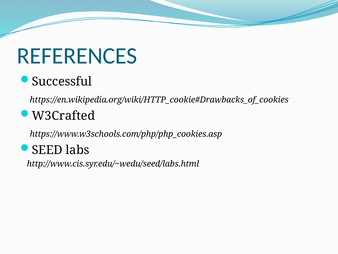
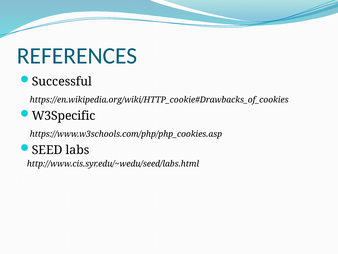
W3Crafted: W3Crafted -> W3Specific (64, 116)
